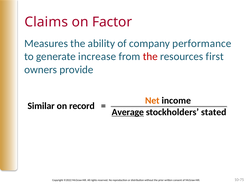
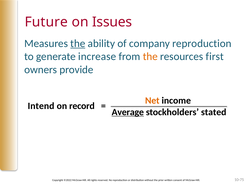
Claims: Claims -> Future (46, 22)
Factor: Factor -> Issues (112, 22)
the underline: none -> present (78, 43)
company performance: performance -> reproduction (202, 43)
the colour: red -> orange (150, 57)
Similar: Similar -> Intend (41, 106)
